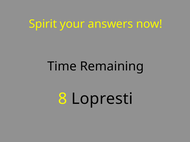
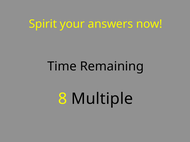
Lopresti: Lopresti -> Multiple (102, 99)
